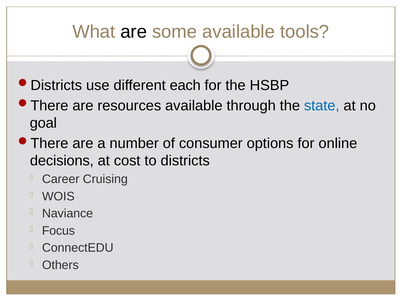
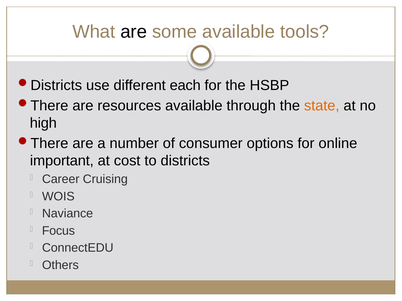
state colour: blue -> orange (322, 106)
goal: goal -> high (43, 123)
decisions: decisions -> important (62, 161)
